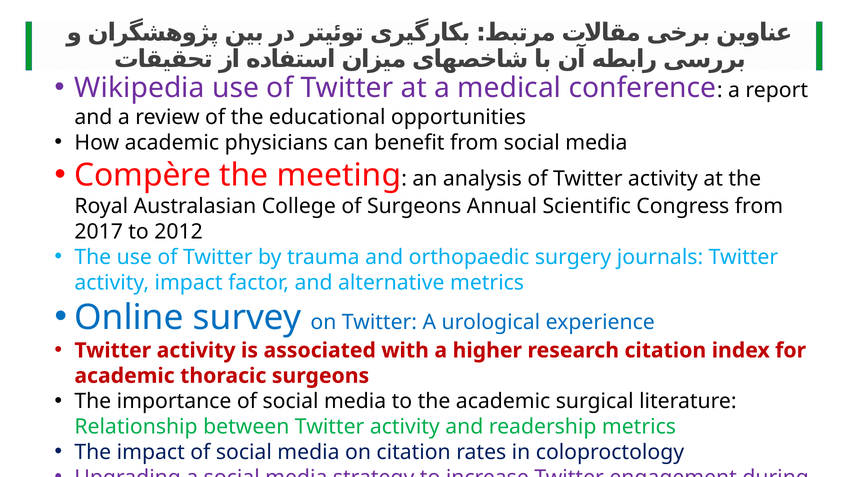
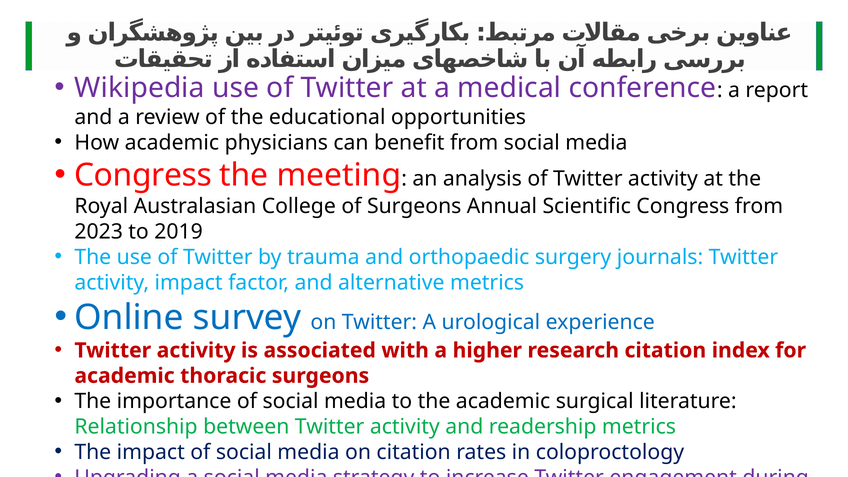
Compère: Compère -> Congress (143, 175)
2017: 2017 -> 2023 (99, 232)
2012: 2012 -> 2019 (179, 232)
